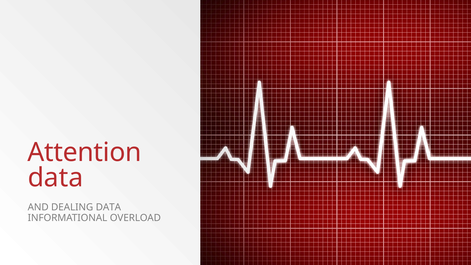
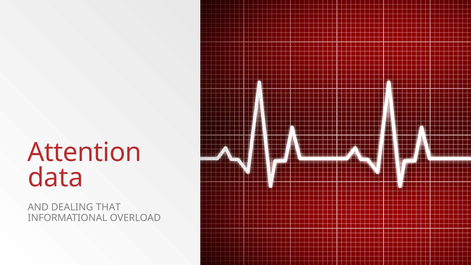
DEALING DATA: DATA -> THAT (108, 207)
